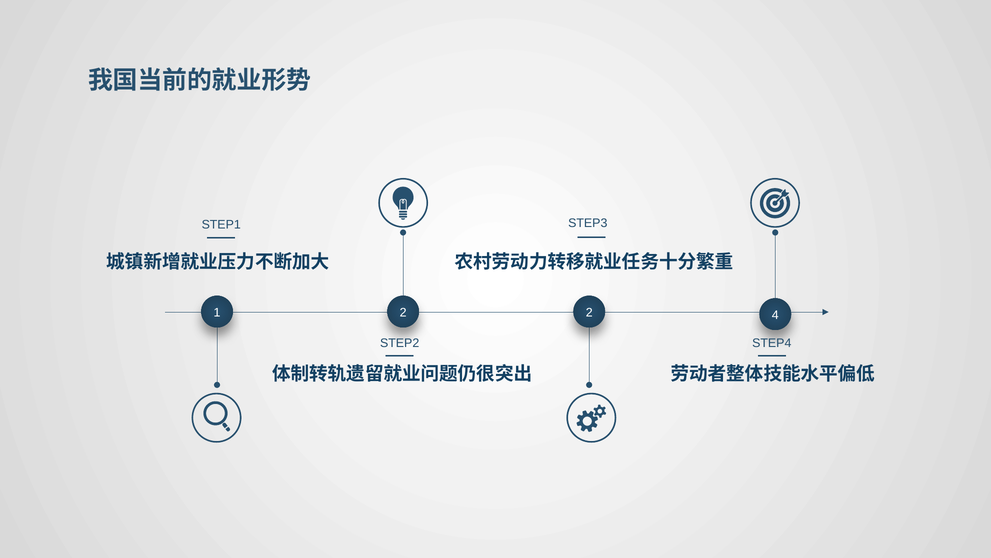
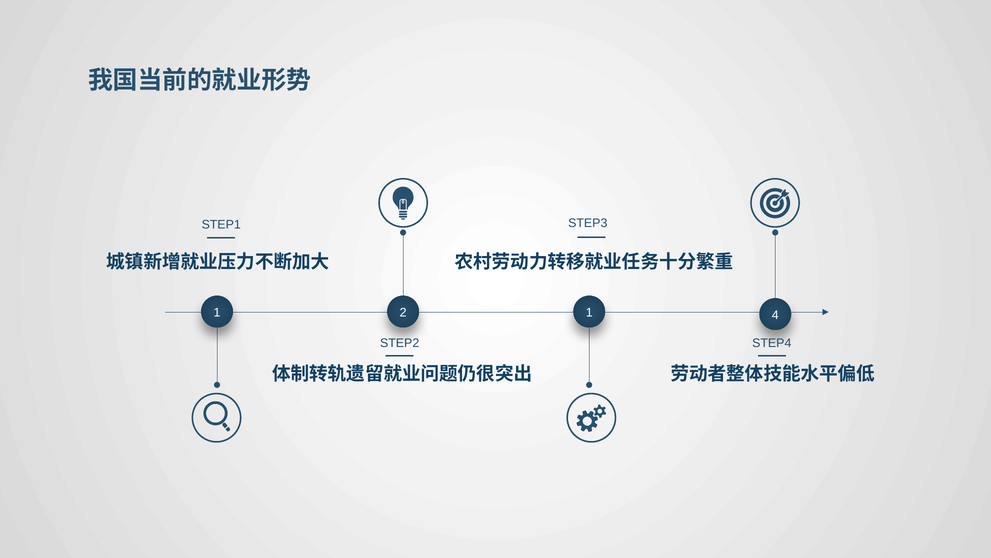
2 2: 2 -> 1 (589, 312)
